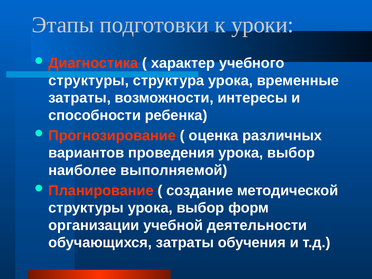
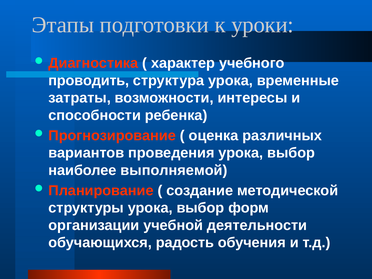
структуры: структуры -> проводить (89, 81)
обучающихся затраты: затраты -> радость (185, 243)
